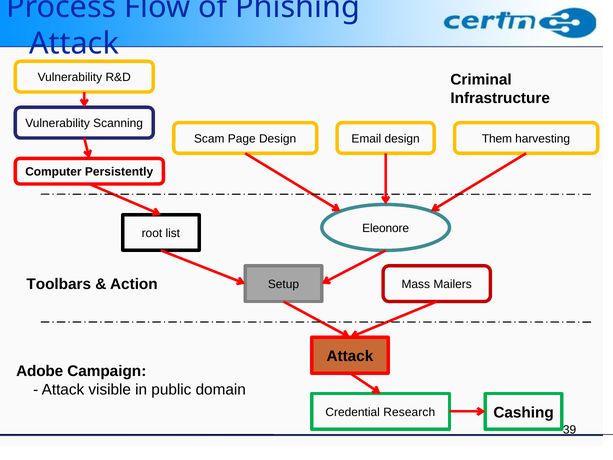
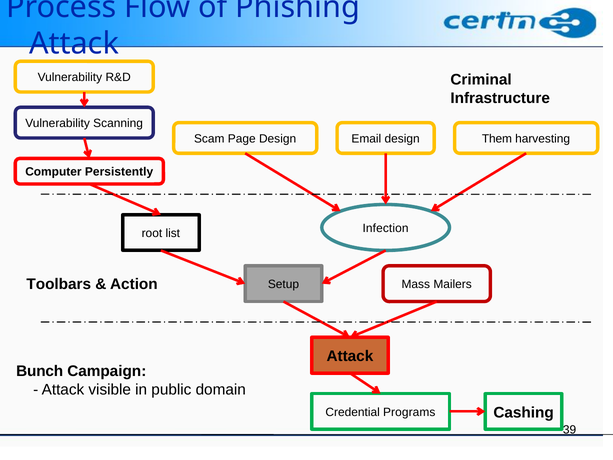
Eleonore: Eleonore -> Infection (386, 228)
Adobe: Adobe -> Bunch (40, 371)
Research: Research -> Programs (409, 412)
